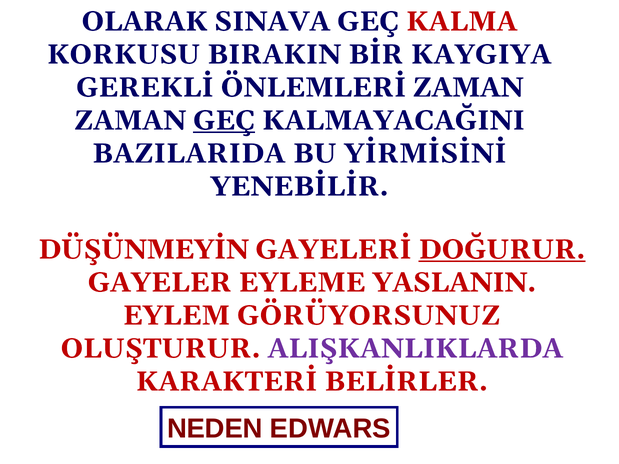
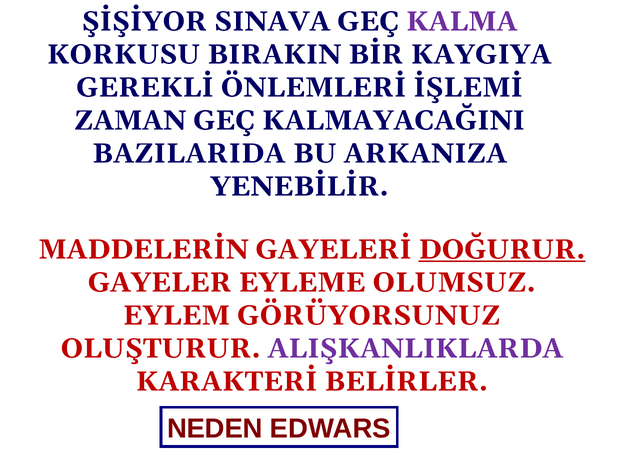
OLARAK: OLARAK -> ŞİŞİYOR (144, 21)
KALMA colour: red -> purple (462, 21)
ÖNLEMLERİ ZAMAN: ZAMAN -> İŞLEMİ (468, 87)
GEÇ underline: present -> none (224, 121)
YİRMİSİNİ: YİRMİSİNİ -> ARKANIZA (425, 154)
DÜŞÜNMEYİN: DÜŞÜNMEYİN -> MADDELERİN (144, 250)
YASLANIN: YASLANIN -> OLUMSUZ (454, 283)
